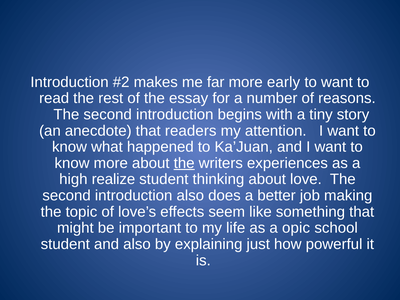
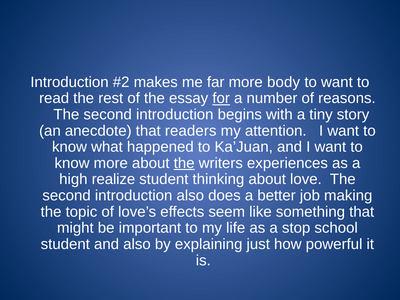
early: early -> body (284, 82)
for underline: none -> present (221, 98)
opic: opic -> stop (296, 228)
